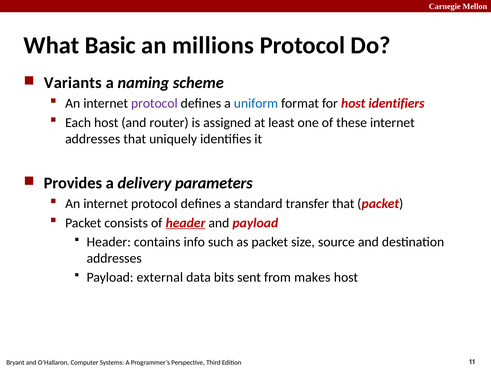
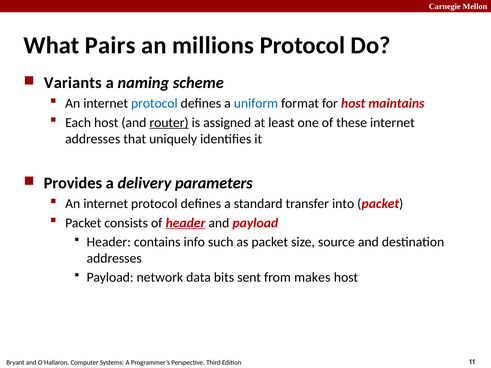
Basic: Basic -> Pairs (110, 45)
protocol colour: purple -> blue (154, 104)
identifiers: identifiers -> maintains (396, 104)
router underline: none -> present (169, 123)
transfer that: that -> into (343, 204)
external: external -> network (160, 278)
